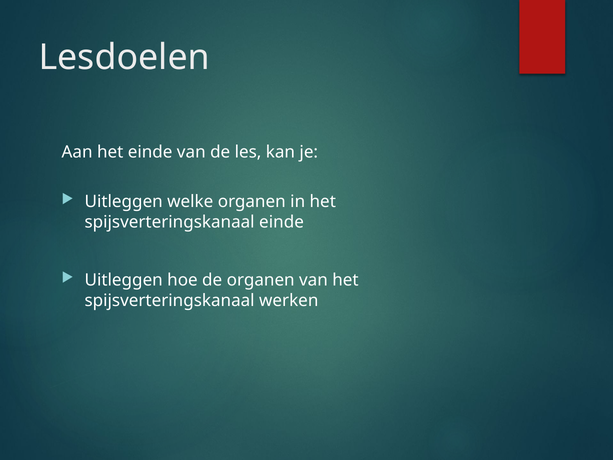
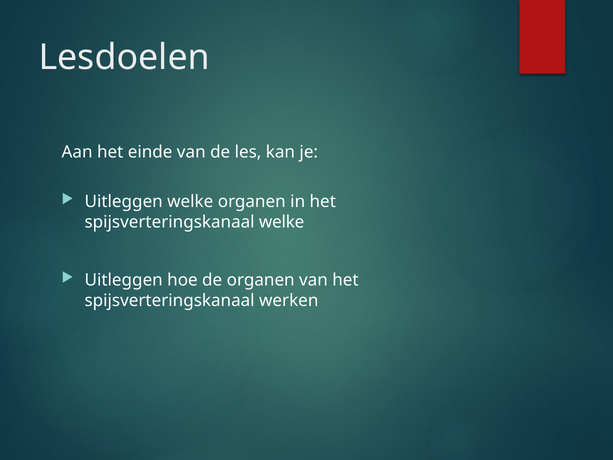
spijsverteringskanaal einde: einde -> welke (282, 222)
